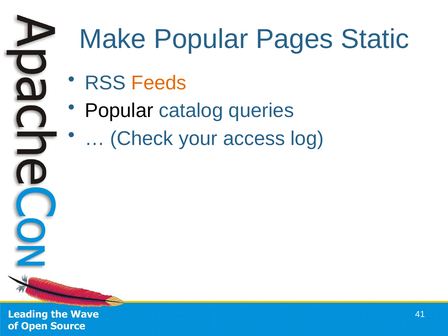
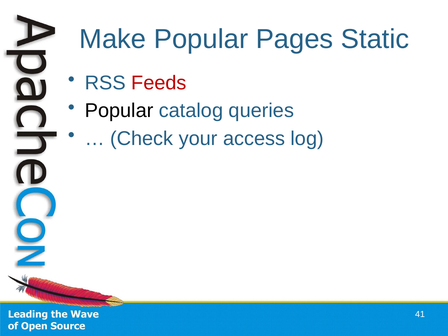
Feeds colour: orange -> red (159, 83)
